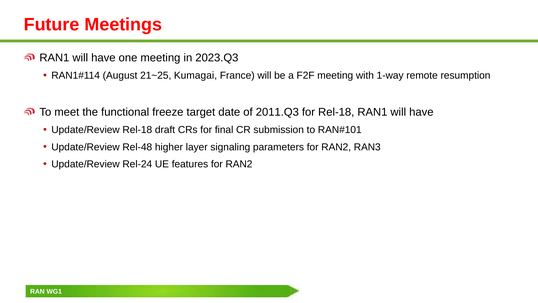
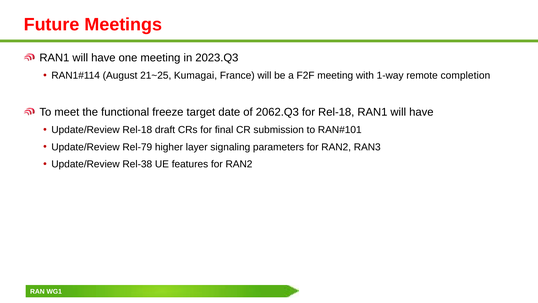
resumption: resumption -> completion (465, 76)
2011.Q3: 2011.Q3 -> 2062.Q3 (277, 112)
Rel-48: Rel-48 -> Rel-79 (137, 147)
Rel-24: Rel-24 -> Rel-38 (137, 164)
